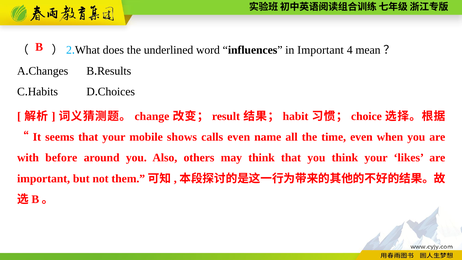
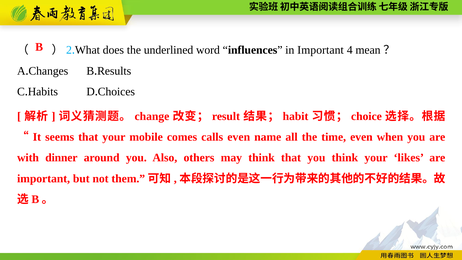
shows: shows -> comes (182, 137)
before: before -> dinner (61, 158)
